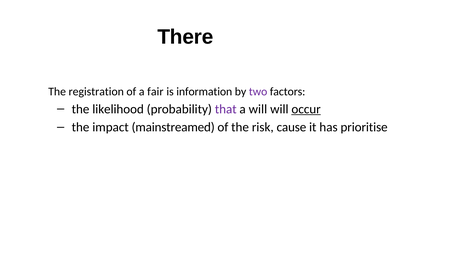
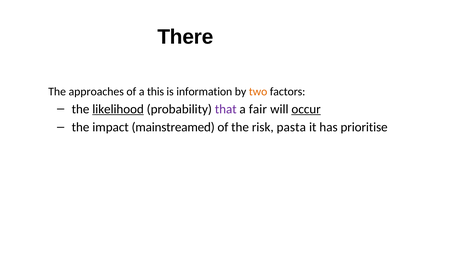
registration: registration -> approaches (96, 91)
fair: fair -> this (156, 91)
two colour: purple -> orange (258, 91)
likelihood underline: none -> present (118, 109)
a will: will -> fair (258, 109)
cause: cause -> pasta (291, 127)
